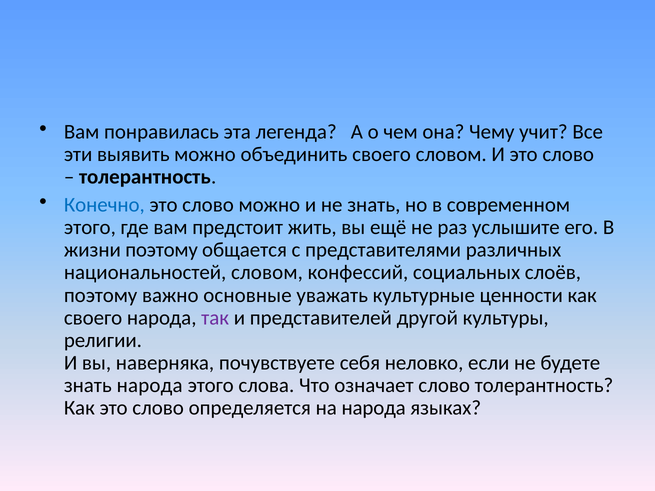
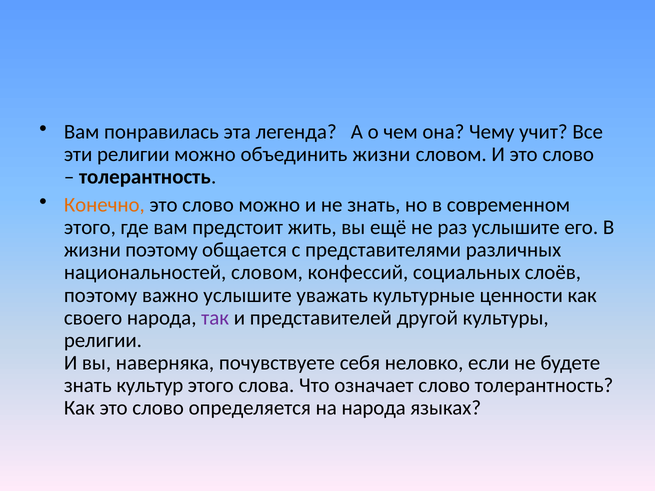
эти выявить: выявить -> религии (133, 155)
объединить своего: своего -> жизни (381, 155)
Конечно colour: blue -> orange (104, 205)
важно основные: основные -> услышите (248, 295)
знать народа: народа -> культур (150, 386)
